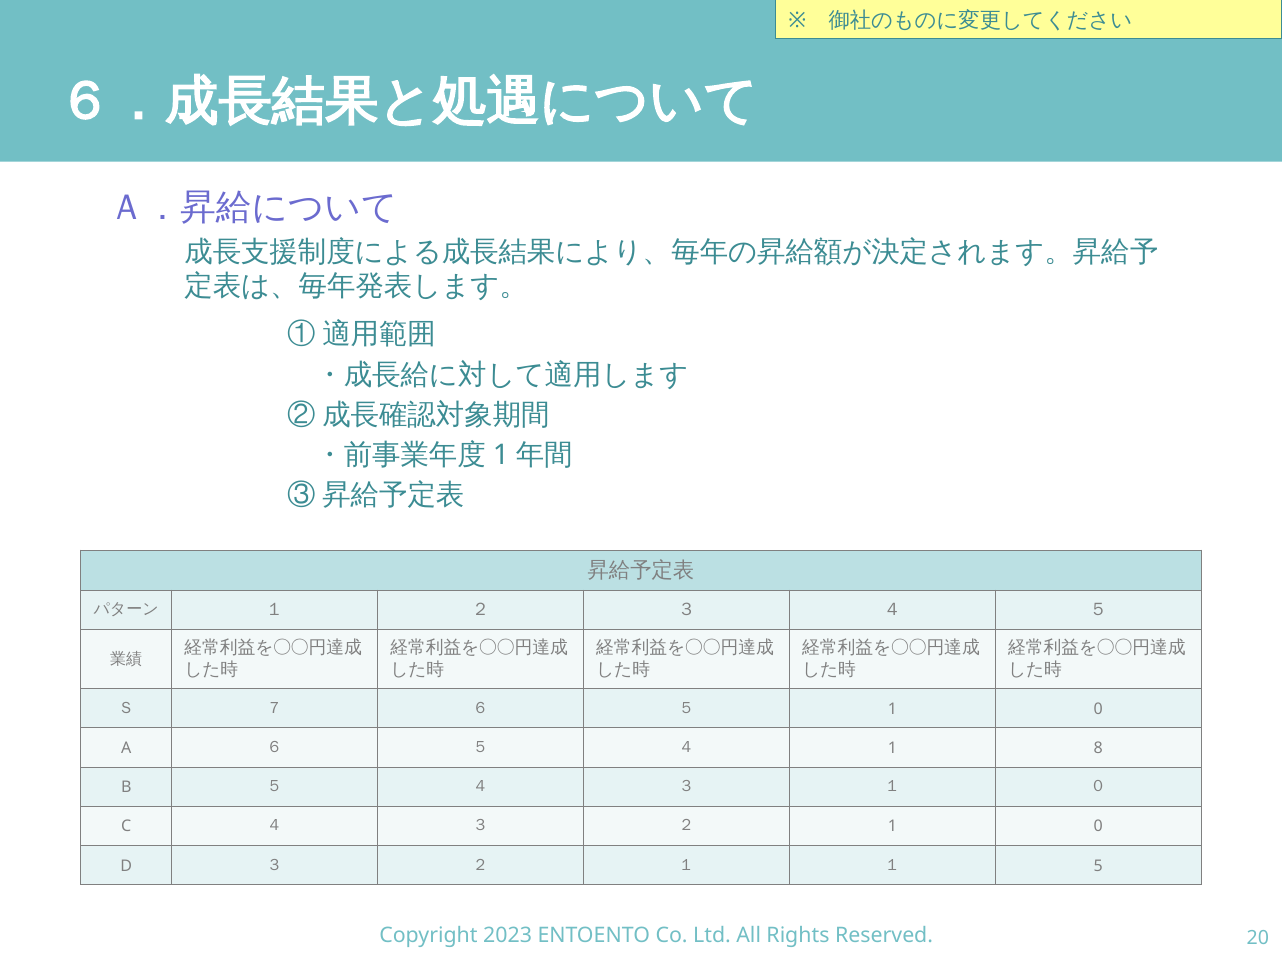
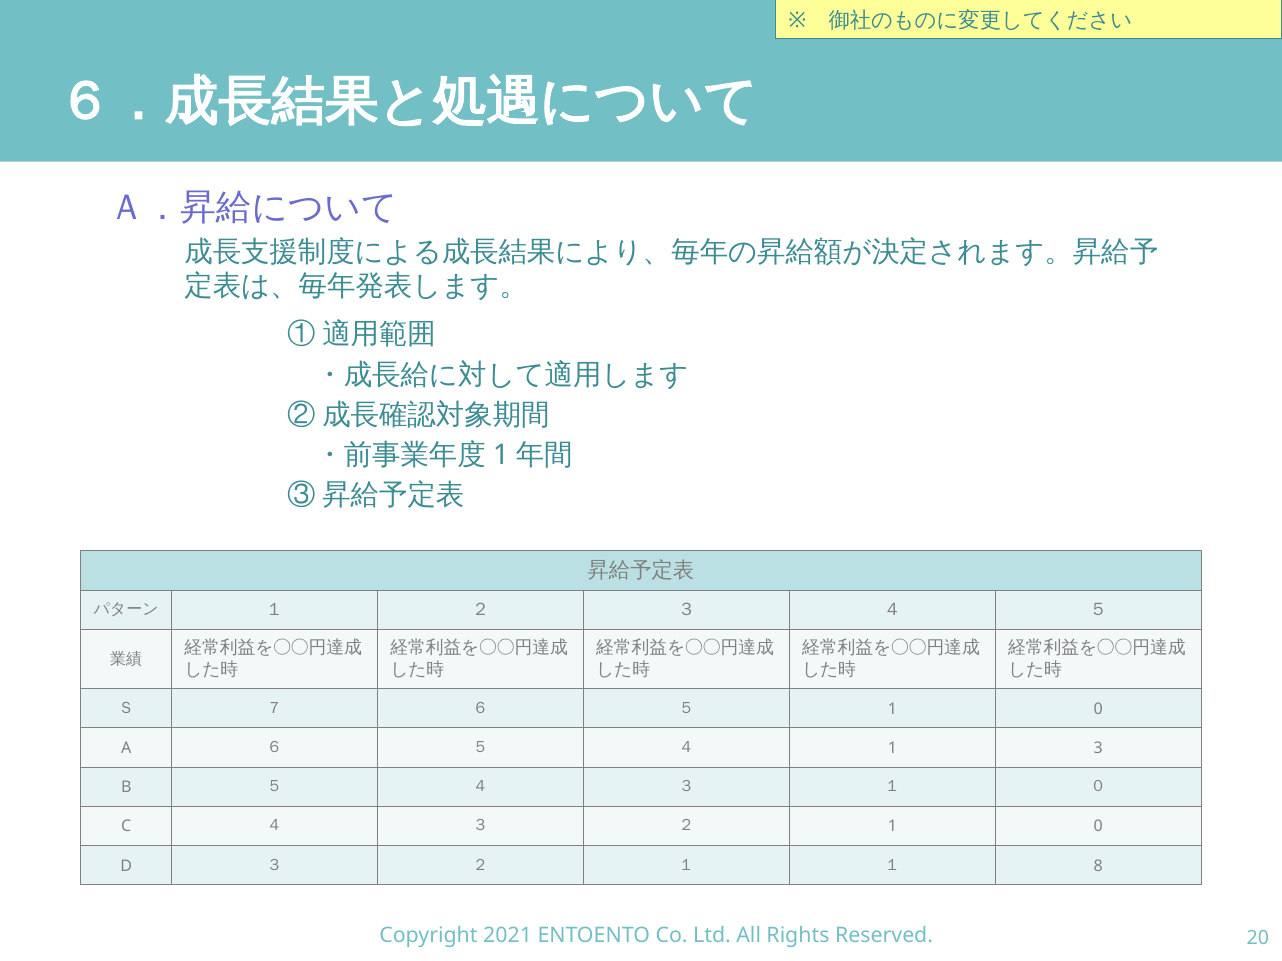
8: 8 -> 3 (1098, 749)
5: 5 -> 8 (1098, 866)
2023: 2023 -> 2021 (508, 935)
